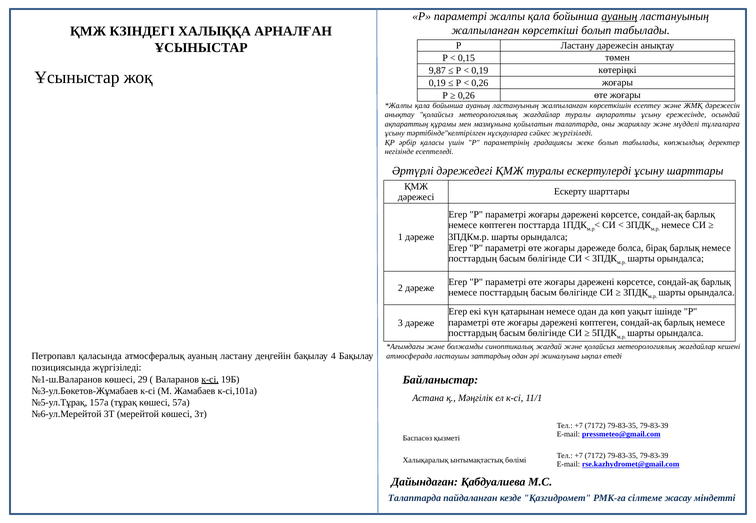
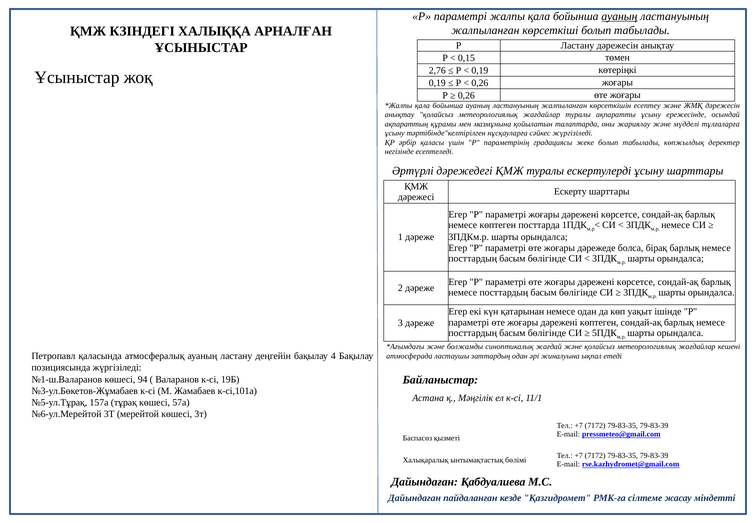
9,87: 9,87 -> 2,76 (437, 70)
29: 29 -> 94 (143, 380)
к-сі underline: present -> none (210, 380)
Талаптарда: Талаптарда -> Дайындаған (415, 498)
